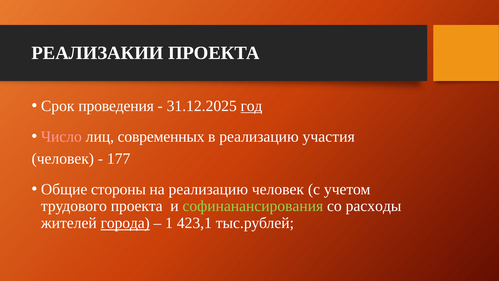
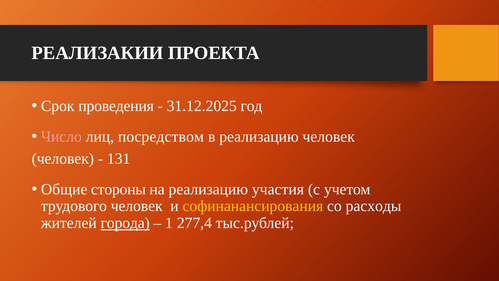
год underline: present -> none (251, 106)
современных: современных -> посредством (161, 136)
реализацию участия: участия -> человек (329, 136)
177: 177 -> 131 (119, 158)
реализацию человек: человек -> участия (278, 189)
трудового проекта: проекта -> человек (137, 206)
софинанансирования colour: light green -> yellow (253, 206)
423,1: 423,1 -> 277,4 (194, 223)
